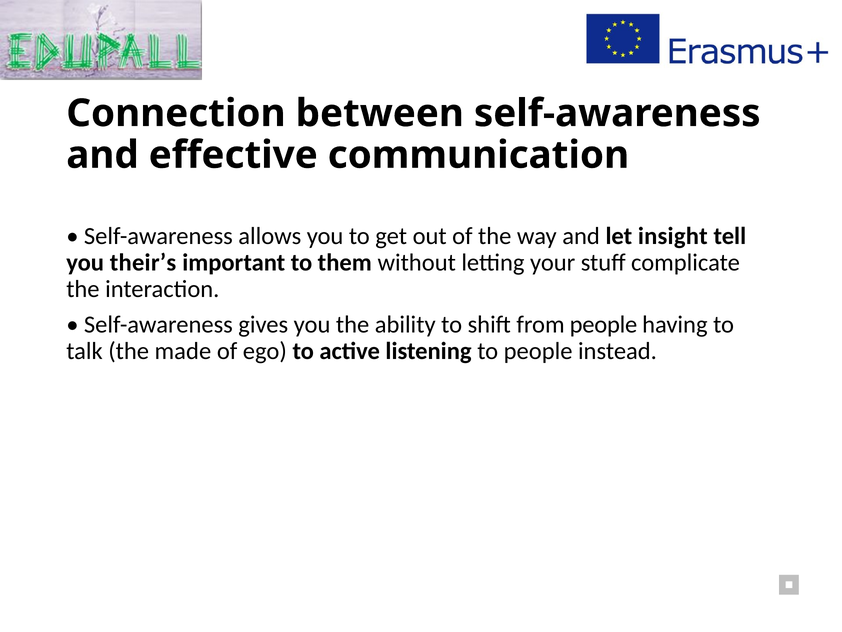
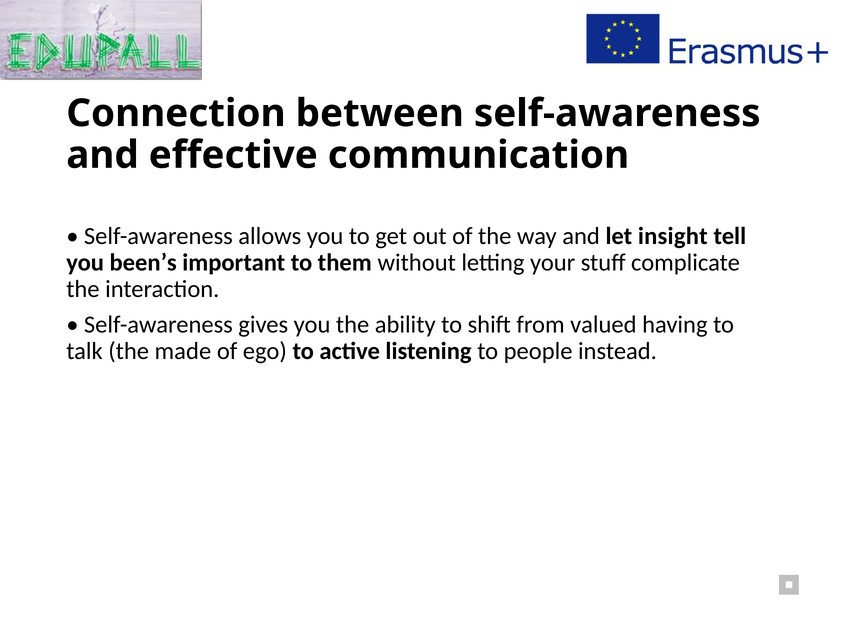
their’s: their’s -> been’s (143, 263)
from people: people -> valued (603, 324)
